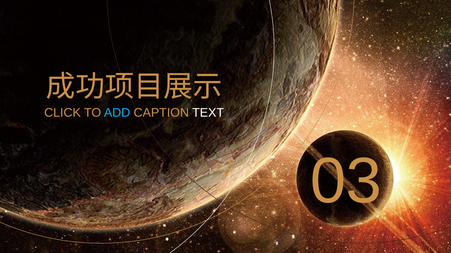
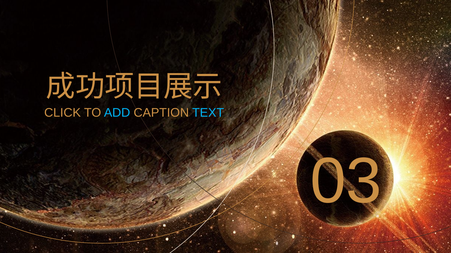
TEXT colour: white -> light blue (208, 113)
